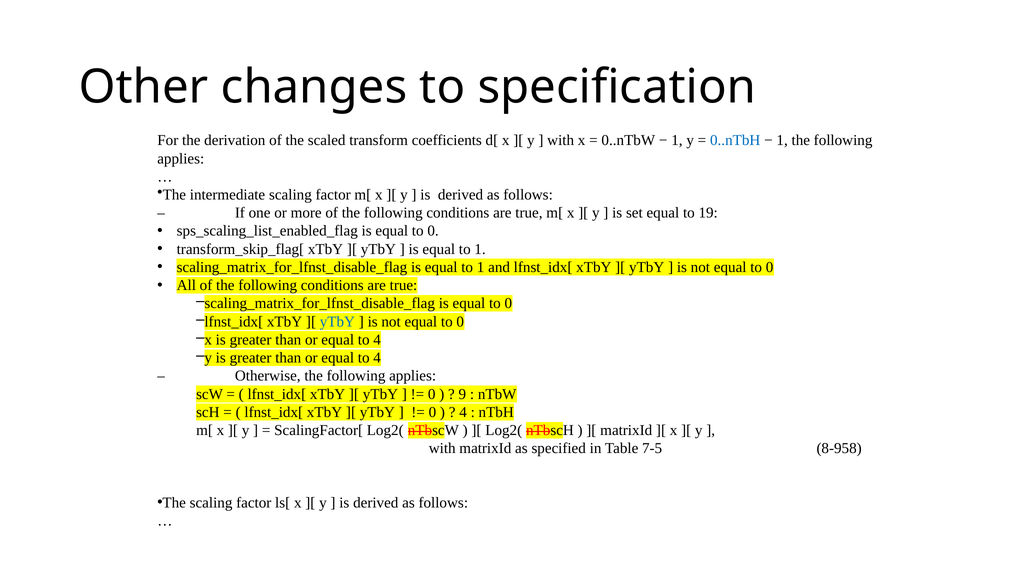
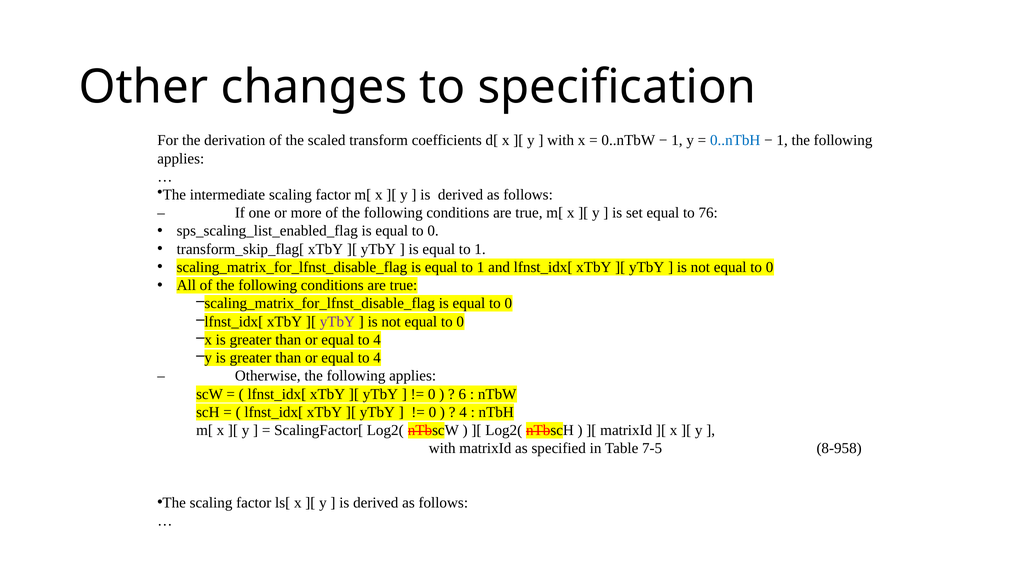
19: 19 -> 76 (708, 213)
yTbY colour: blue -> purple (337, 321)
9: 9 -> 6 (462, 394)
